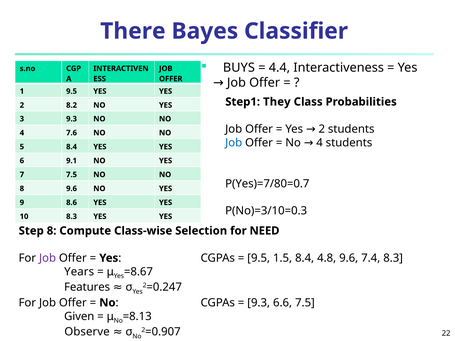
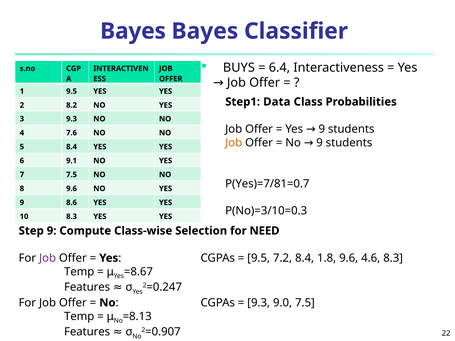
There: There -> Bayes (133, 31)
4.4: 4.4 -> 6.4 (279, 68)
They: They -> Data (277, 102)
2: 2 -> 9 (322, 129)
Job colour: blue -> orange (234, 143)
4: 4 -> 9 (320, 143)
P(Yes)=7/80=0.7: P(Yes)=7/80=0.7 -> P(Yes)=7/81=0.7 (267, 184)
Step 8: 8 -> 9 (52, 231)
1.5: 1.5 -> 7.2 (283, 258)
4.8: 4.8 -> 1.8 (327, 258)
7.4: 7.4 -> 4.6 (371, 258)
Years: Years -> Temp (79, 272)
6.6: 6.6 -> 9.0 (283, 303)
Given: Given -> Temp (79, 317)
Observe: Observe -> Features (87, 332)
